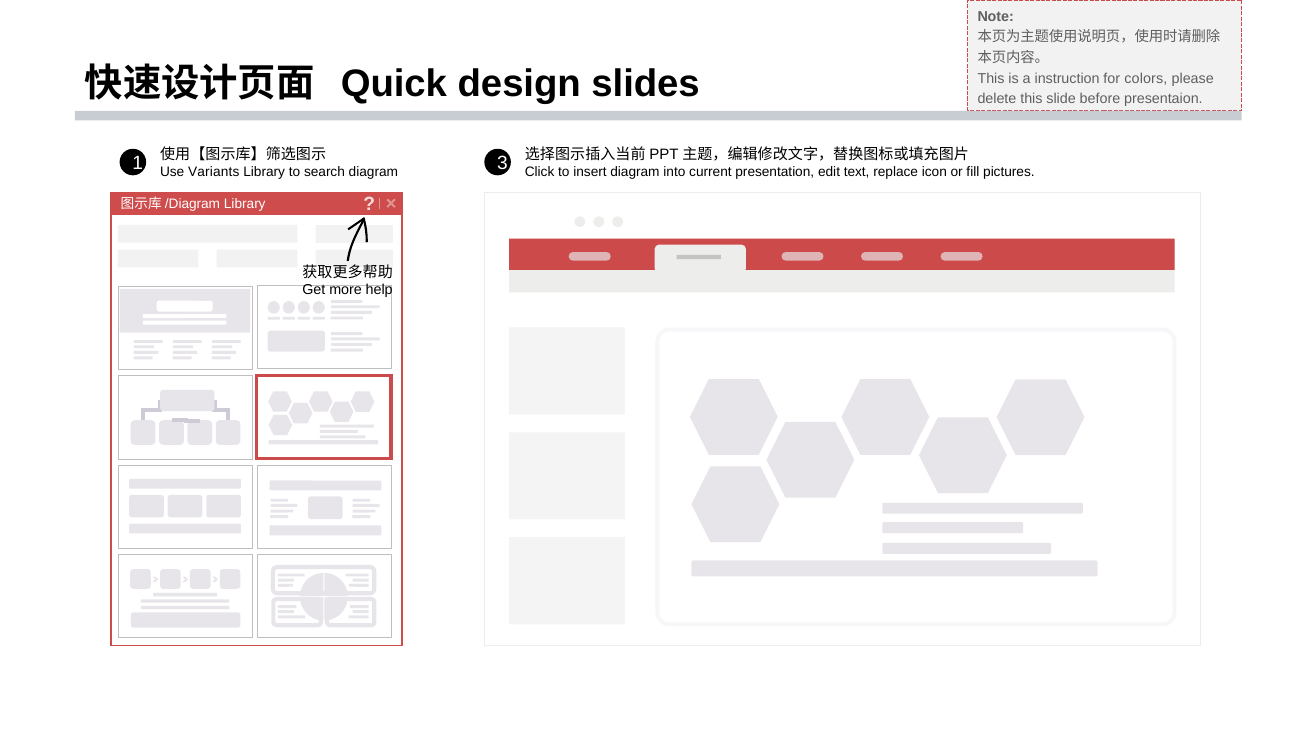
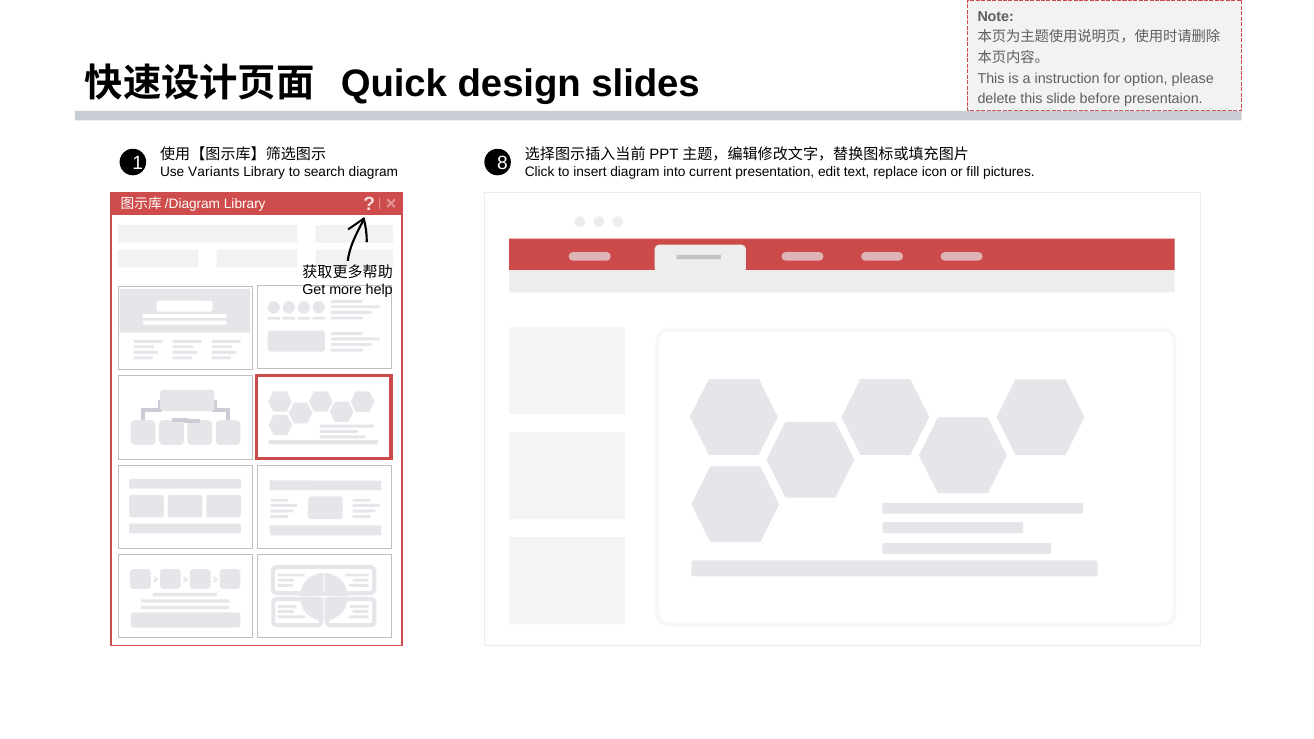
colors: colors -> option (1146, 78)
3: 3 -> 8 (503, 163)
